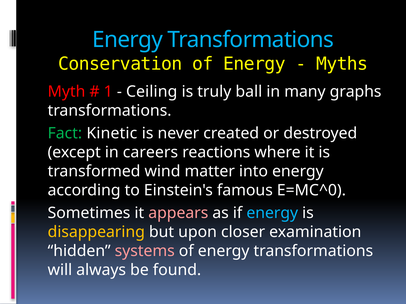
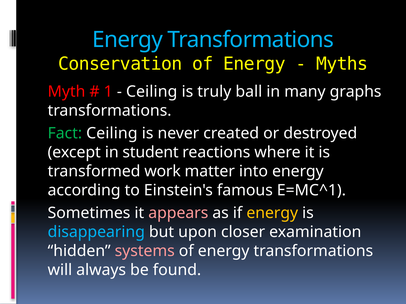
Fact Kinetic: Kinetic -> Ceiling (112, 134)
careers: careers -> student (151, 153)
wind: wind -> work (163, 172)
E=MC^0: E=MC^0 -> E=MC^1 (311, 190)
energy colour: light blue -> yellow (272, 213)
disappearing colour: yellow -> light blue (96, 232)
